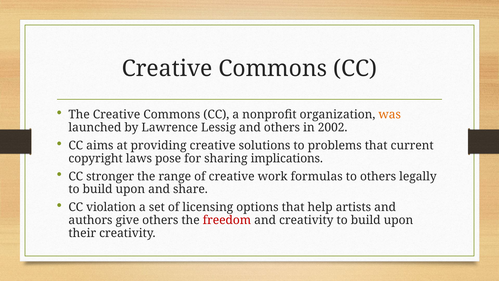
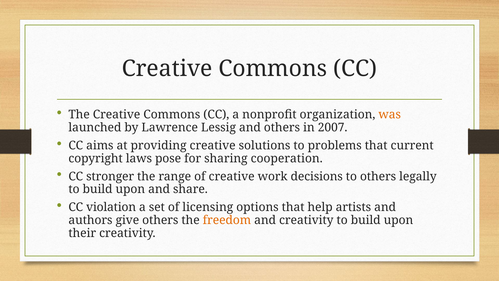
2002: 2002 -> 2007 (333, 127)
implications: implications -> cooperation (287, 158)
formulas: formulas -> decisions (317, 176)
freedom colour: red -> orange (227, 220)
